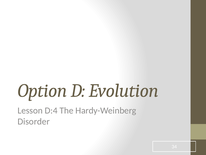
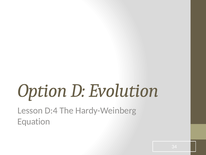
Disorder: Disorder -> Equation (34, 121)
